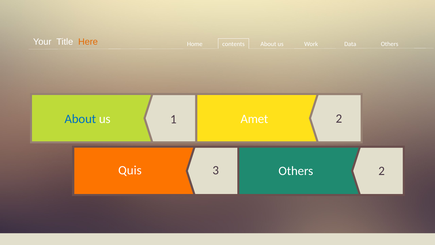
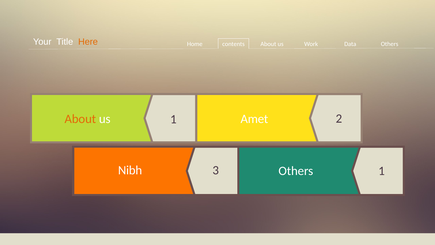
About colour: blue -> orange (80, 119)
Quis: Quis -> Nibh (130, 170)
3 2: 2 -> 1 (382, 171)
